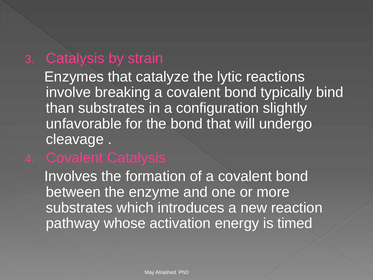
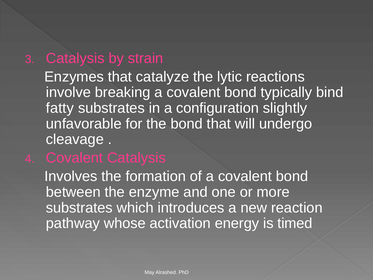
than: than -> fatty (60, 108)
